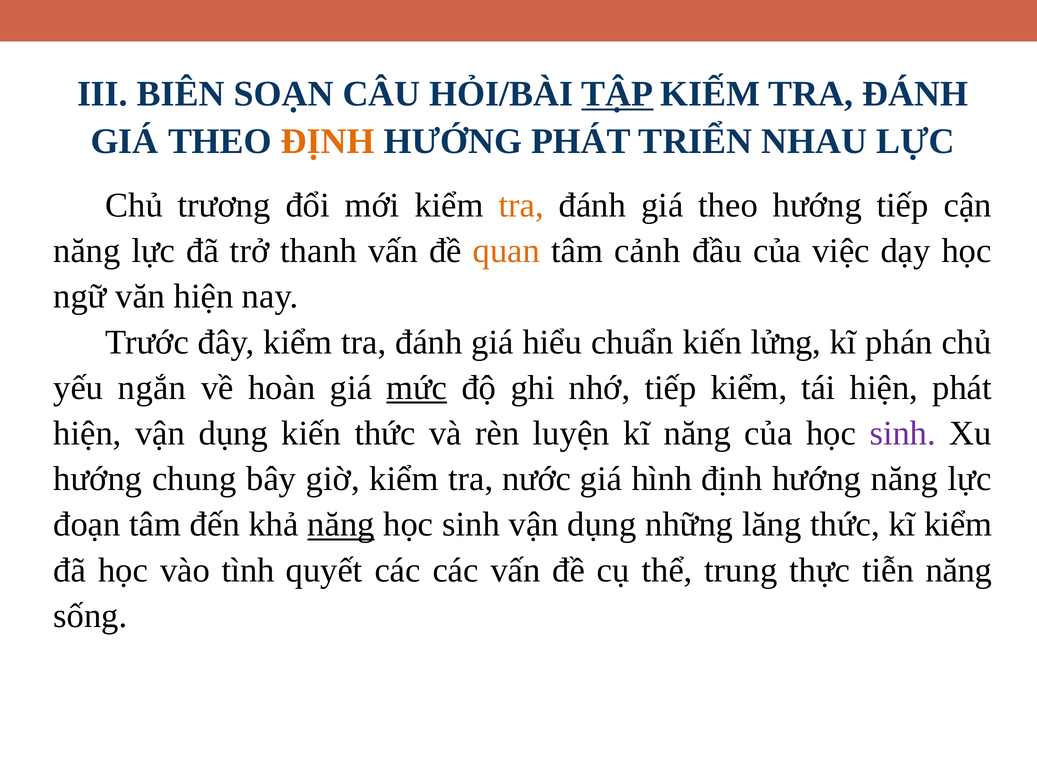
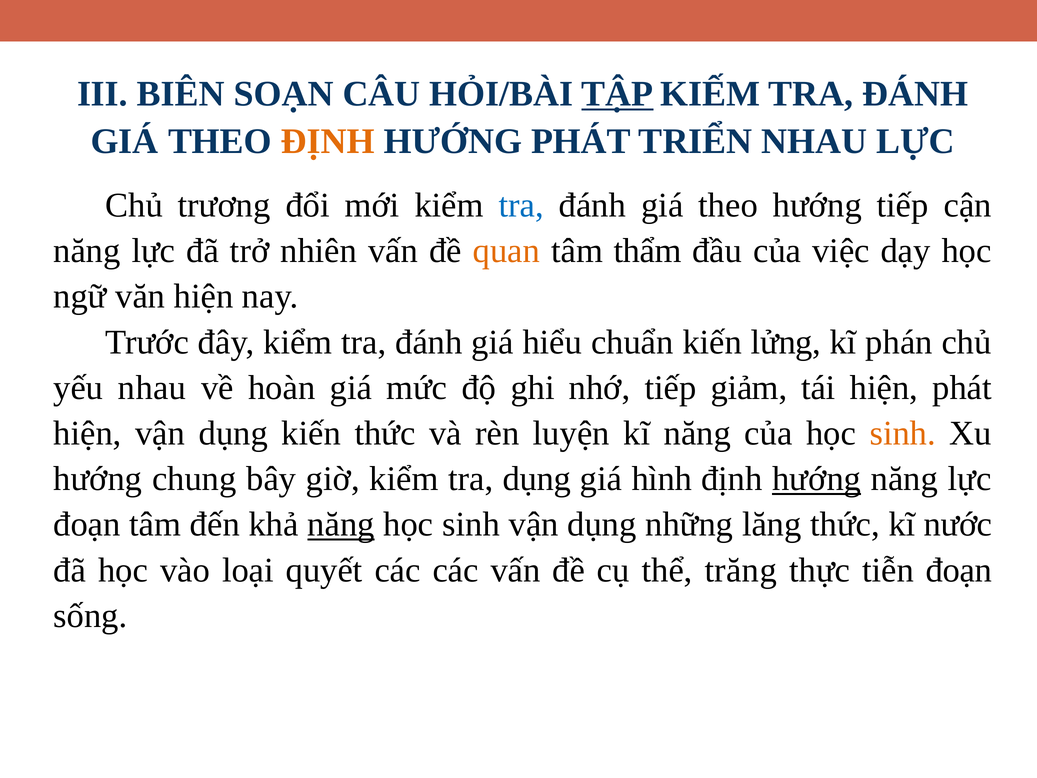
tra colour: orange -> blue (521, 205)
thanh: thanh -> nhiên (319, 251)
cảnh: cảnh -> thẩm (648, 251)
yếu ngắn: ngắn -> nhau (152, 388)
mức underline: present -> none (417, 388)
tiếp kiểm: kiểm -> giảm (749, 388)
sinh colour: purple -> orange (903, 433)
tra nước: nước -> dụng (537, 479)
hướng underline: none -> present (817, 479)
kĩ kiểm: kiểm -> nước (958, 524)
tình: tình -> loại (248, 570)
trung: trung -> trăng (741, 570)
tiễn năng: năng -> đoạn (959, 570)
